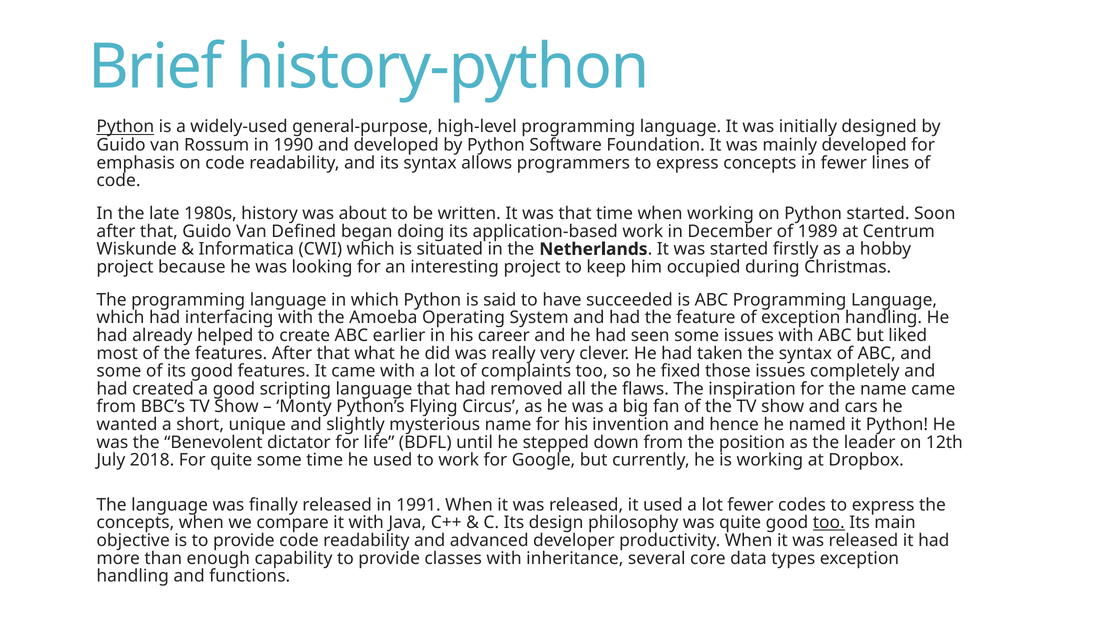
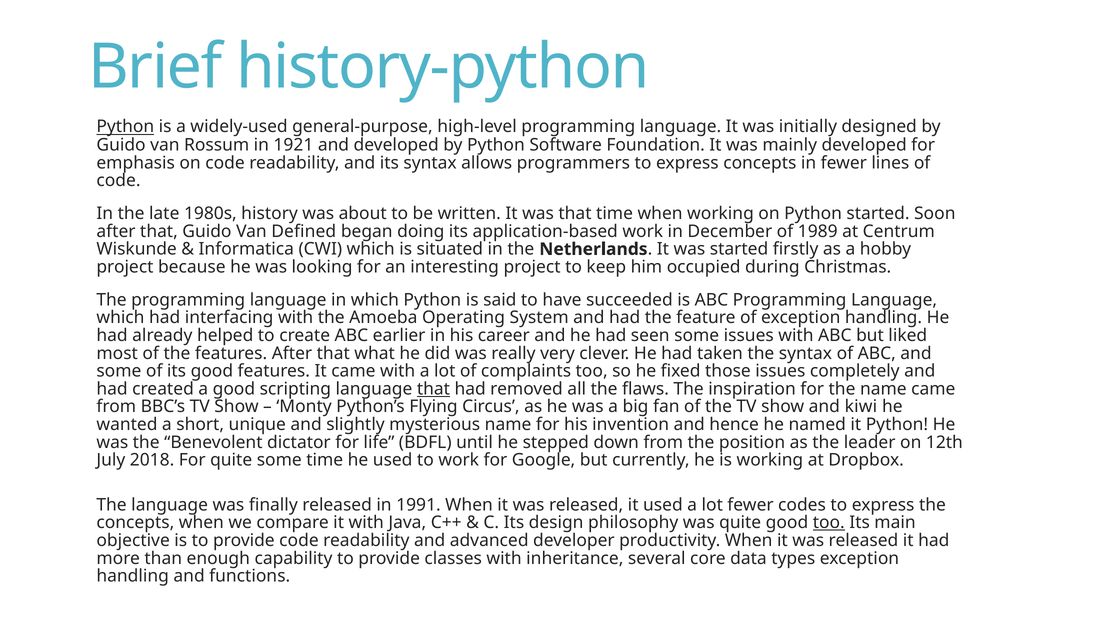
1990: 1990 -> 1921 (293, 145)
that underline: none -> present (433, 389)
cars: cars -> kiwi (861, 407)
